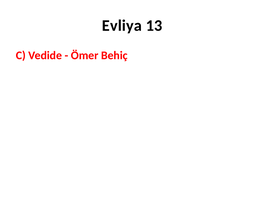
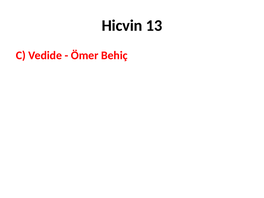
Evliya: Evliya -> Hicvin (122, 26)
